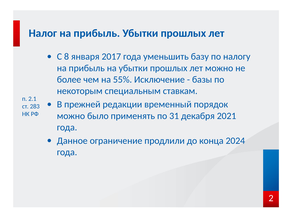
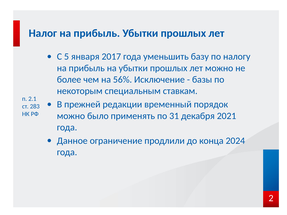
8: 8 -> 5 (67, 57)
55%: 55% -> 56% (123, 80)
